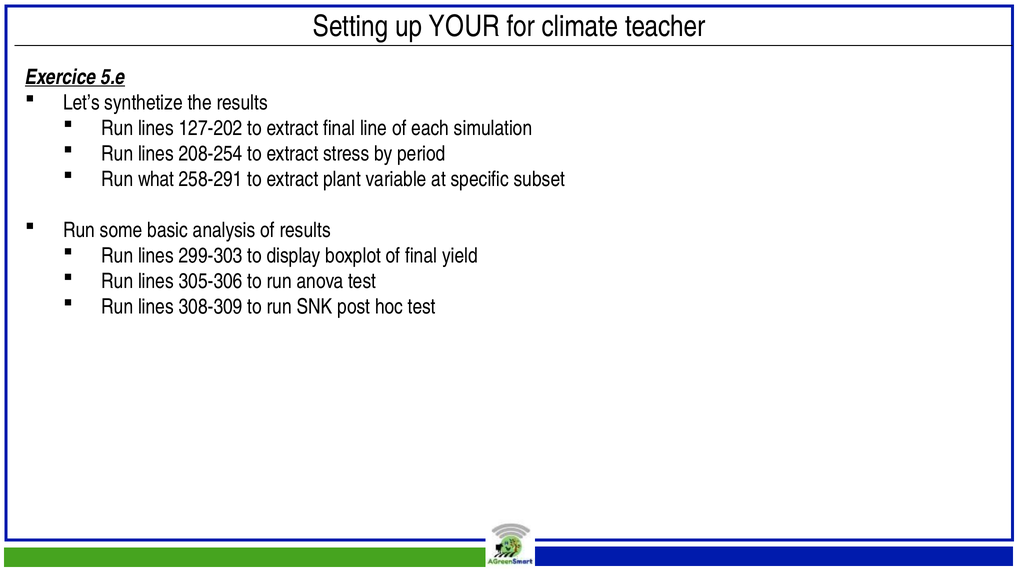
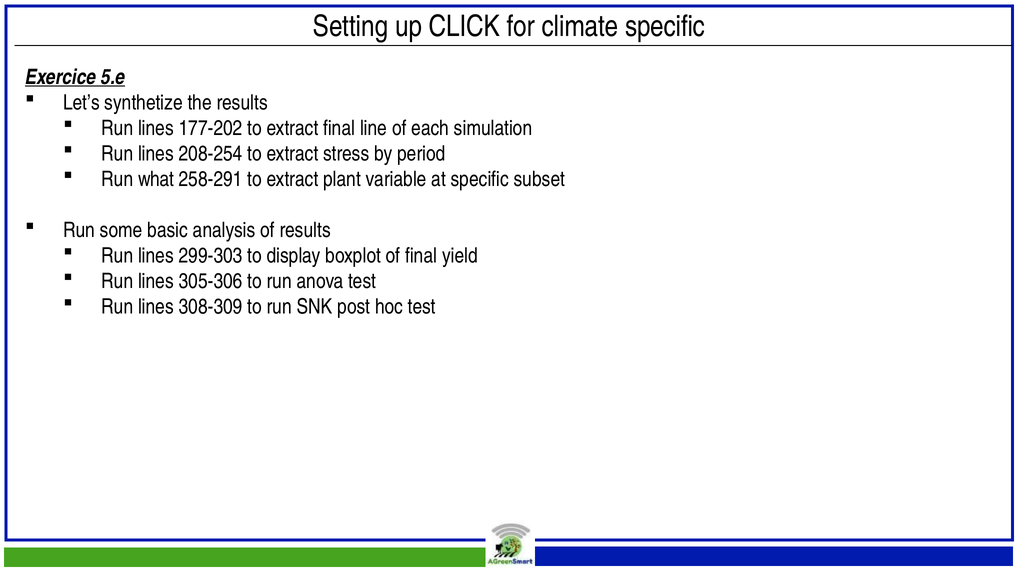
YOUR: YOUR -> CLICK (465, 26)
climate teacher: teacher -> specific (665, 26)
127-202: 127-202 -> 177-202 (211, 128)
